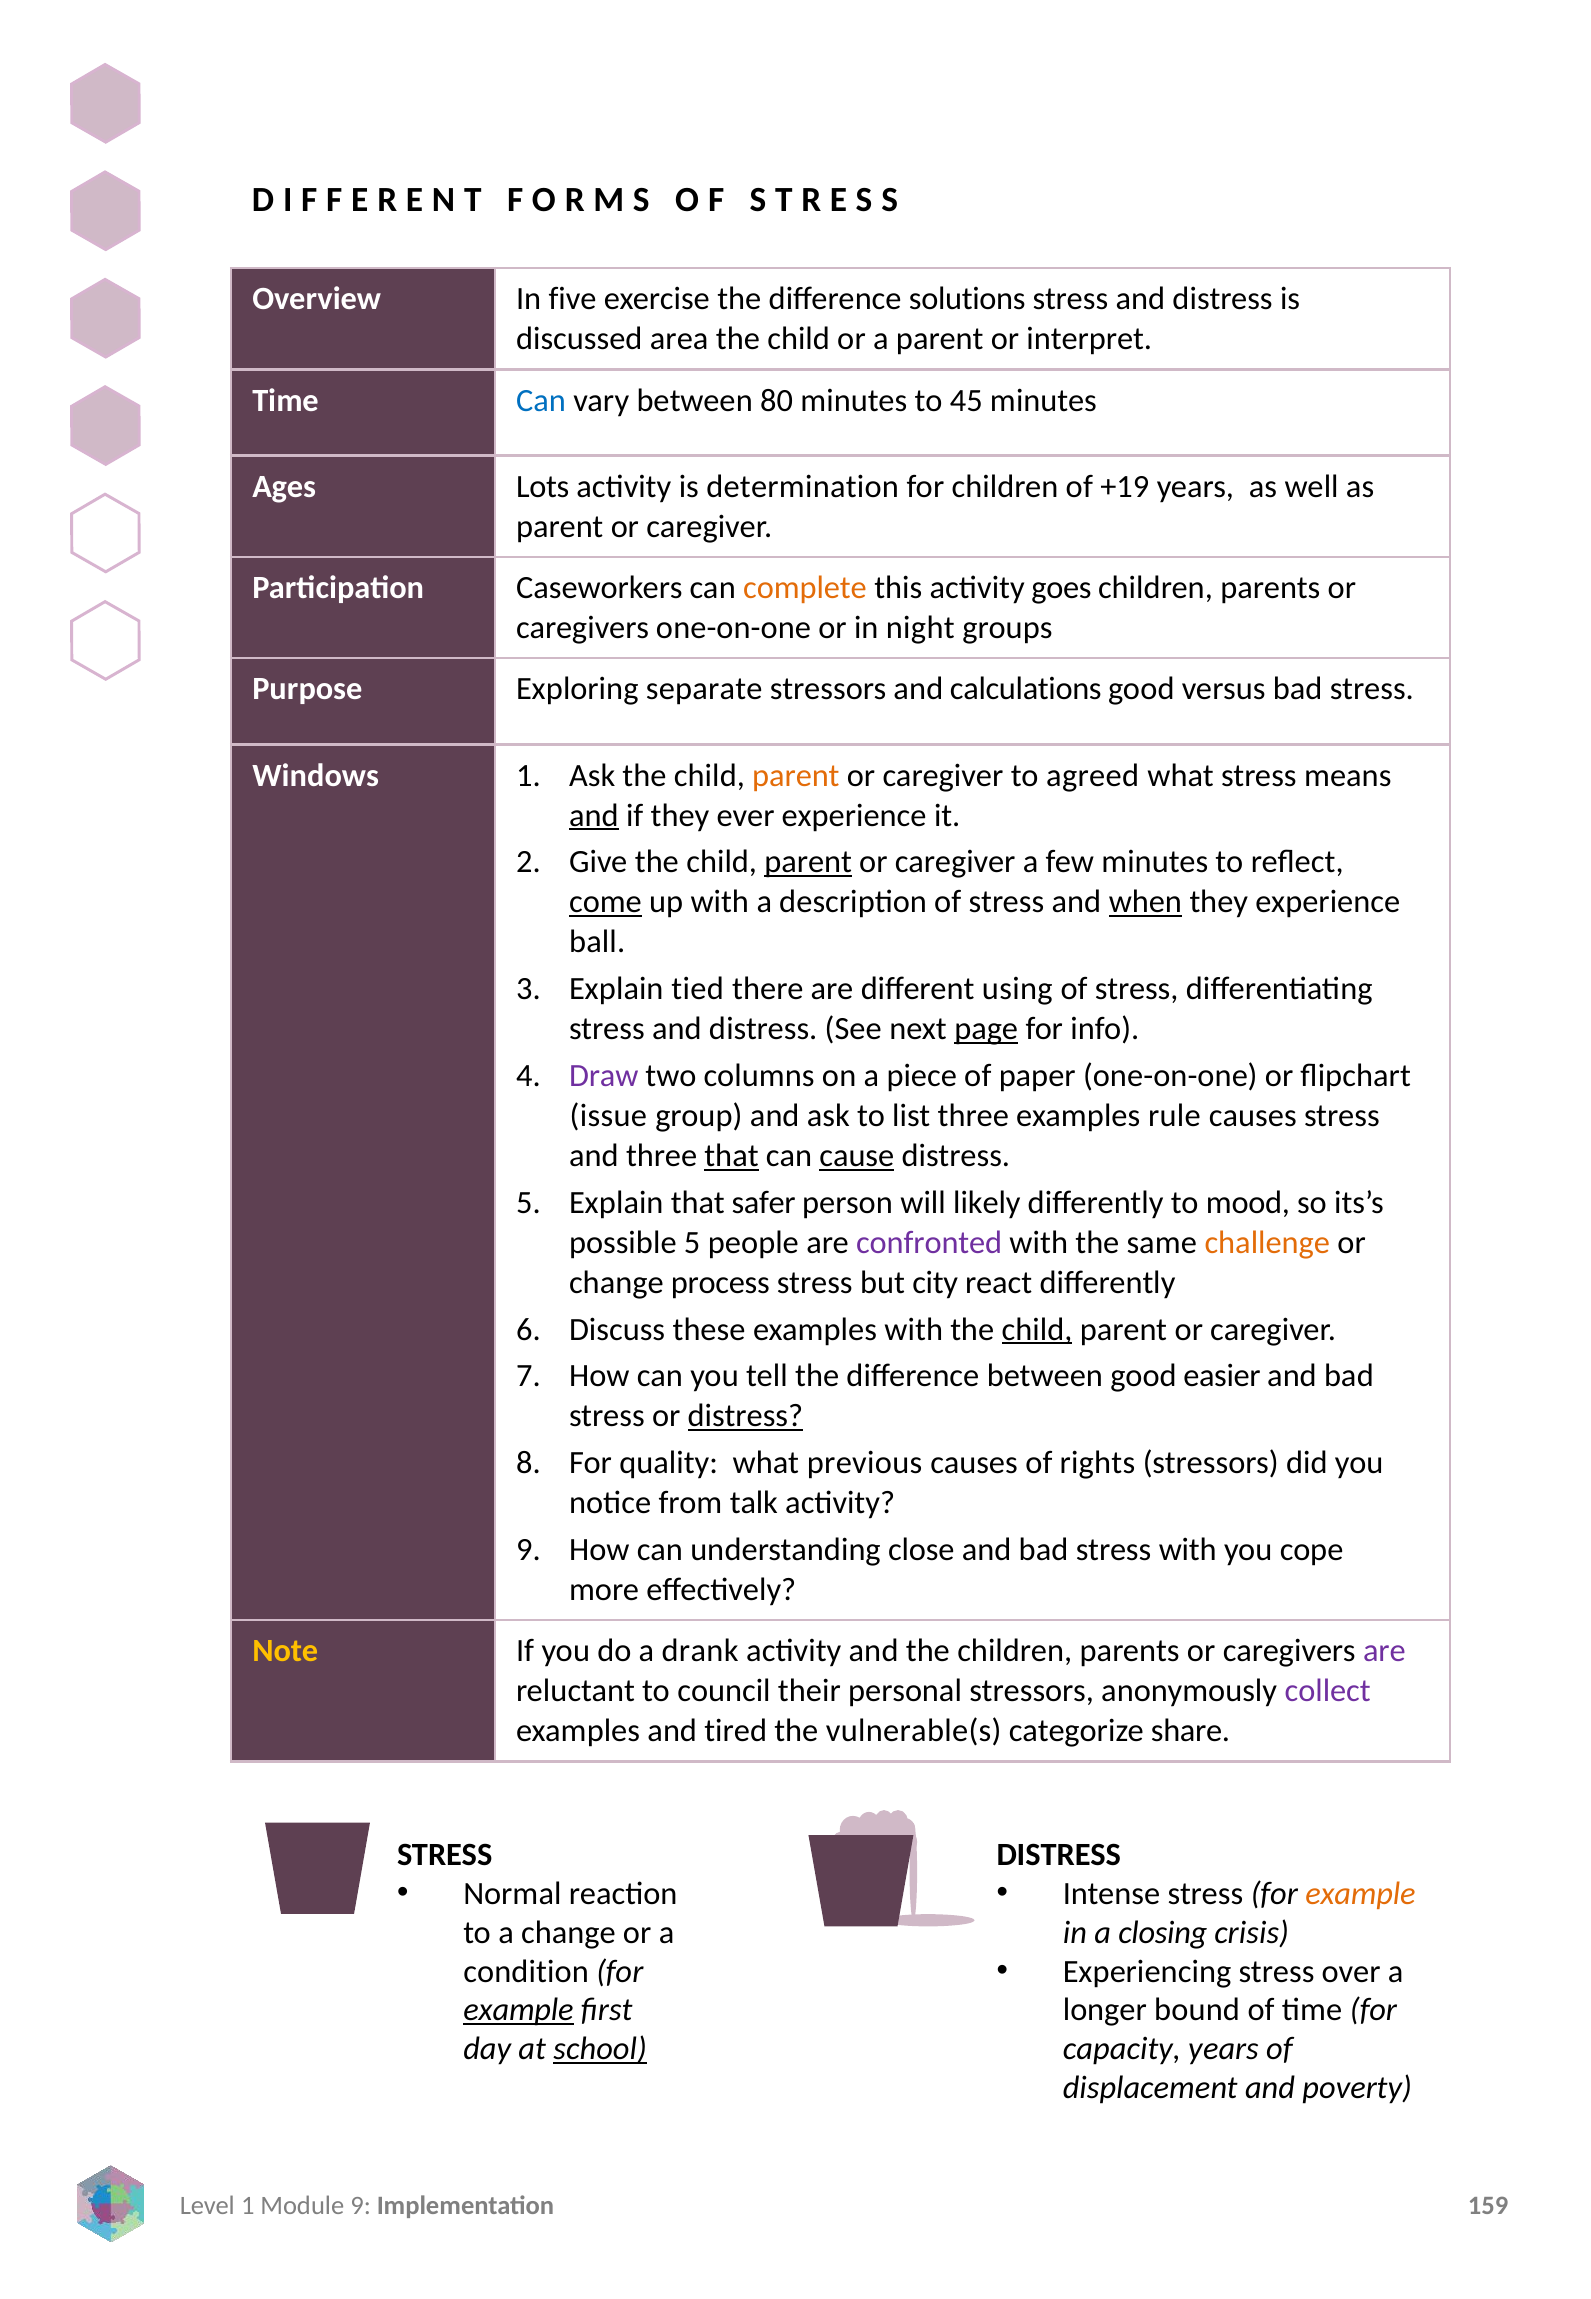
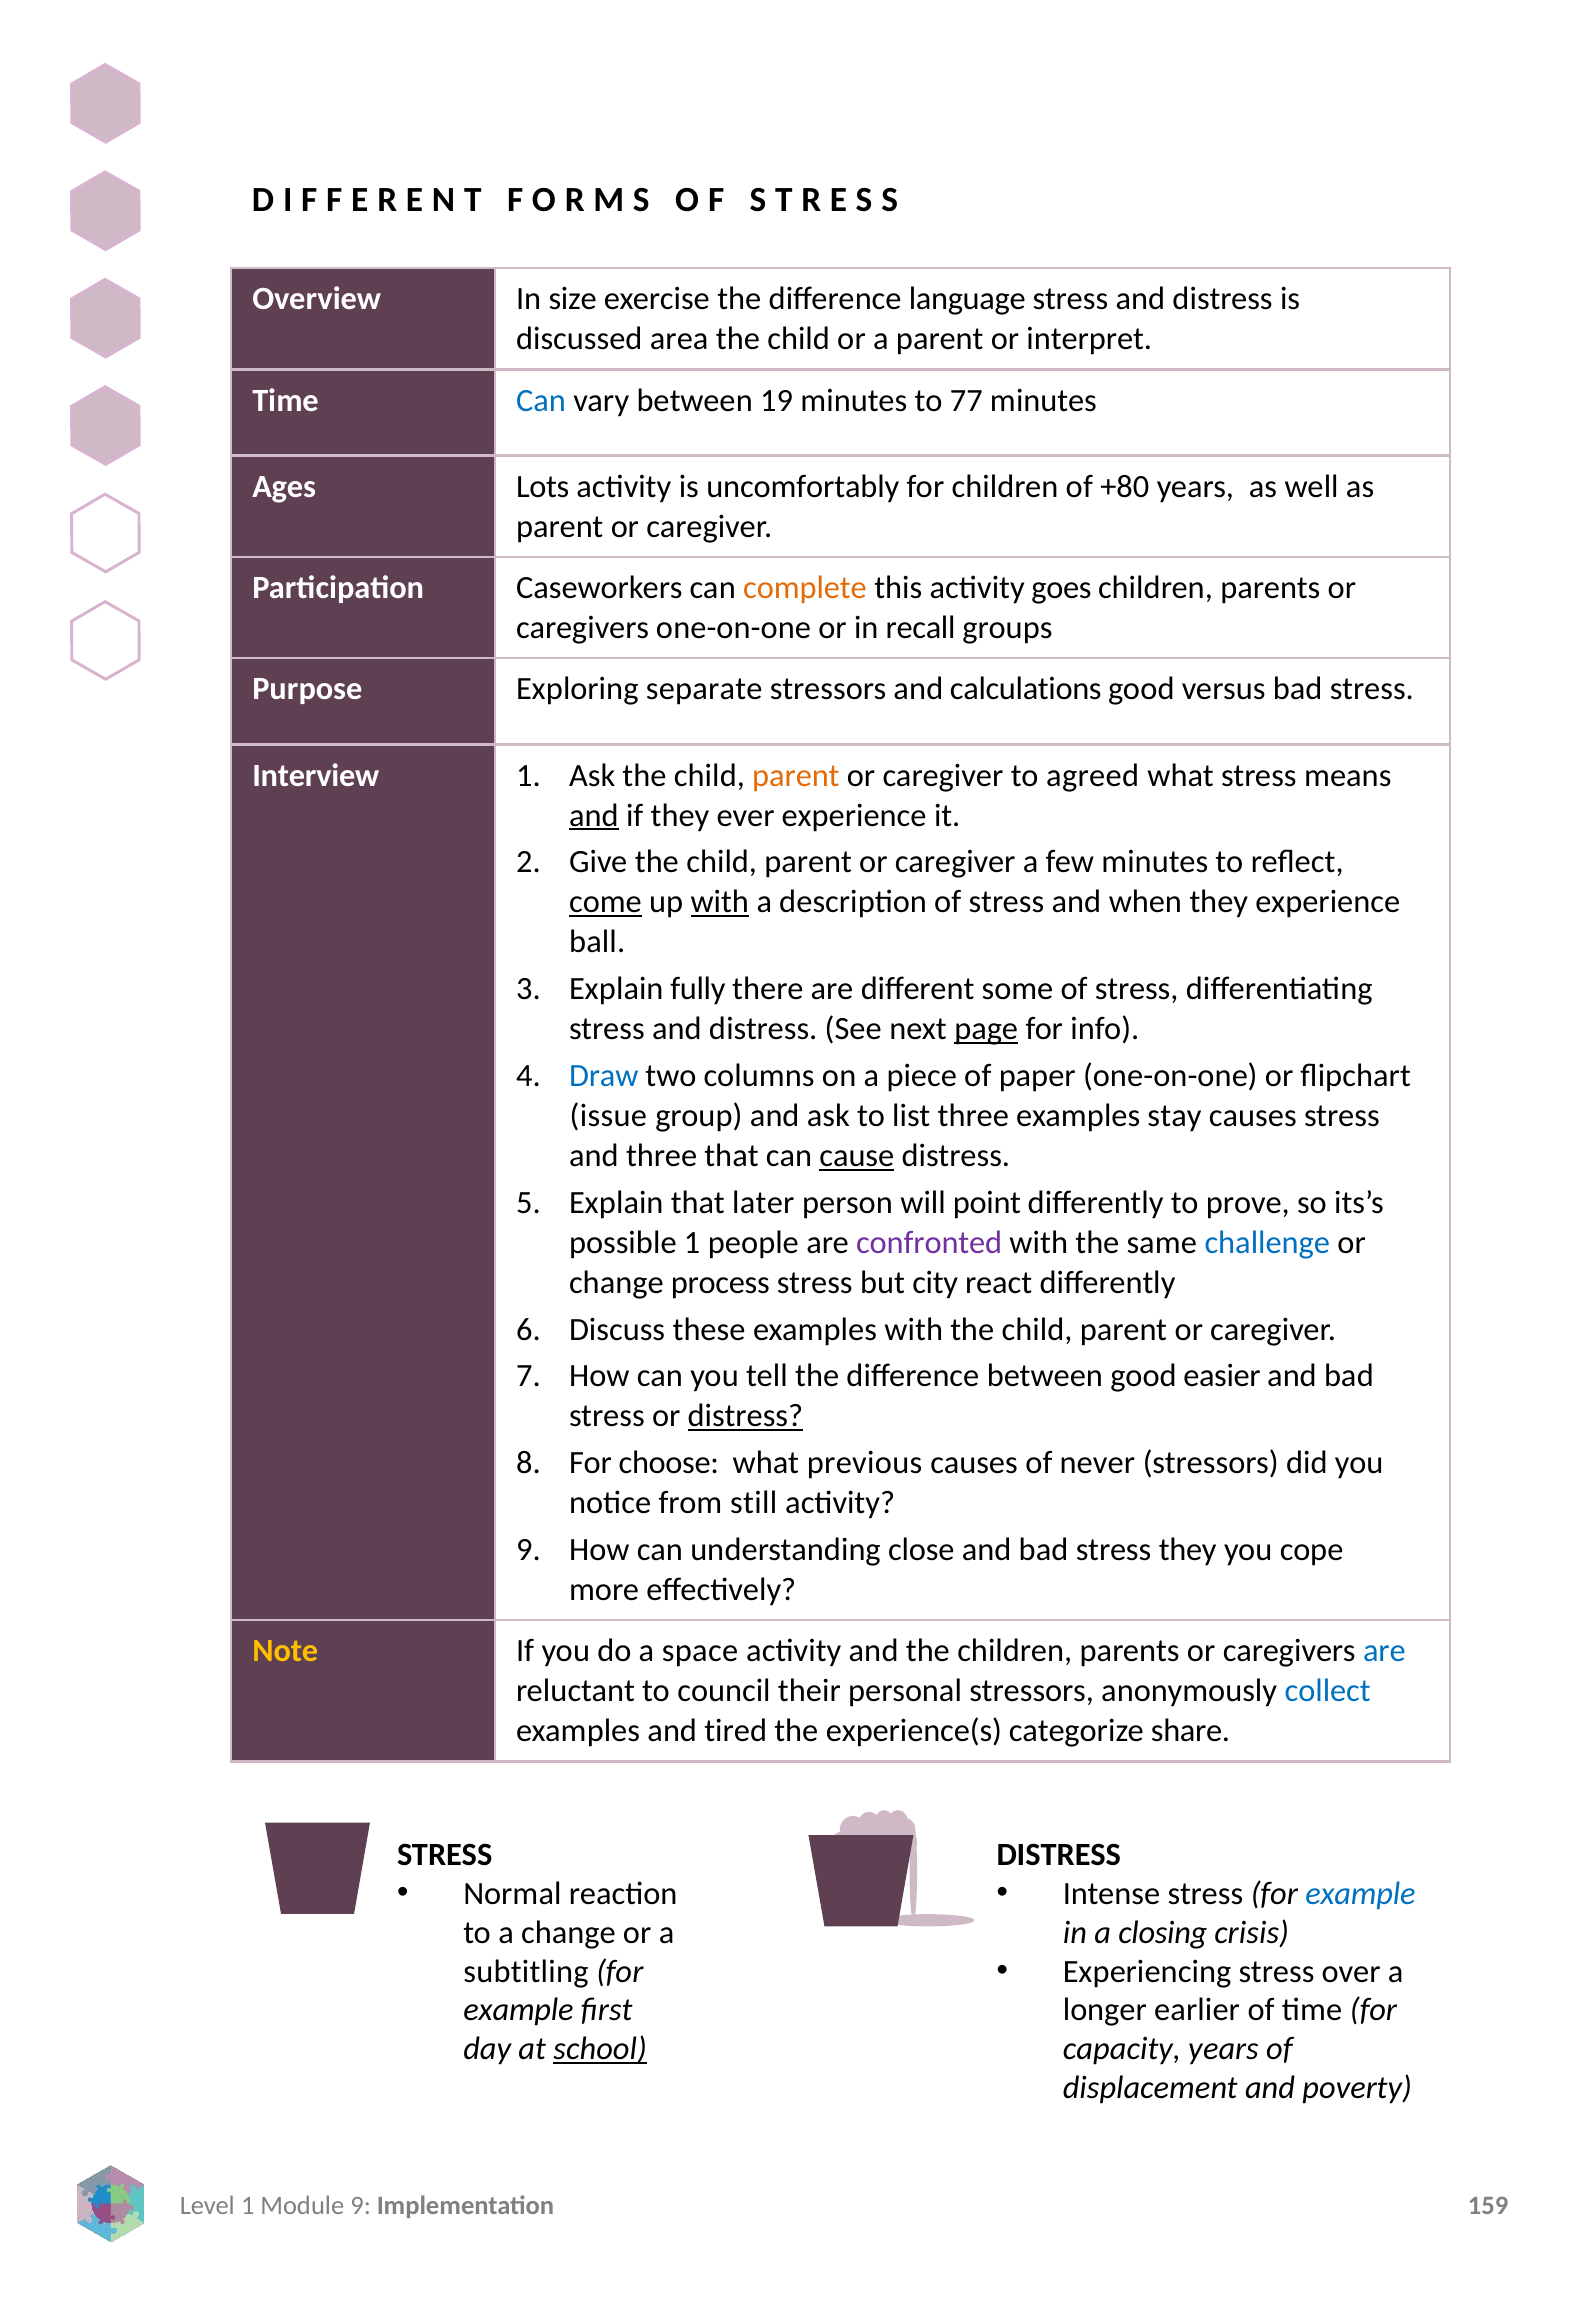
five: five -> size (573, 299)
solutions: solutions -> language (967, 299)
80: 80 -> 19 (777, 400)
45: 45 -> 77 (966, 400)
determination: determination -> uncomfortably (803, 486)
+19: +19 -> +80 (1125, 486)
night: night -> recall (921, 628)
Windows: Windows -> Interview (316, 775)
parent underline: present -> none (808, 862)
with underline: none -> present (720, 902)
when underline: present -> none (1145, 902)
tied: tied -> fully (698, 989)
using: using -> some (1017, 989)
Draw colour: purple -> blue (604, 1075)
rule: rule -> stay (1175, 1115)
that underline: present -> none (732, 1155)
safer: safer -> later (763, 1202)
likely: likely -> point (987, 1202)
mood: mood -> prove (1248, 1202)
possible 5: 5 -> 1 (692, 1242)
challenge colour: orange -> blue (1267, 1242)
child underline: present -> none (1037, 1329)
quality: quality -> choose (669, 1462)
rights: rights -> never (1097, 1462)
talk: talk -> still (754, 1502)
stress with: with -> they (1188, 1549)
drank: drank -> space (700, 1651)
are colour: purple -> blue (1384, 1651)
collect colour: purple -> blue (1328, 1691)
vulnerable(s: vulnerable(s -> experience(s (914, 1731)
example colour: orange -> blue (1360, 1893)
condition: condition -> subtitling (526, 1971)
example underline: present -> none (519, 2010)
bound: bound -> earlier (1197, 2010)
